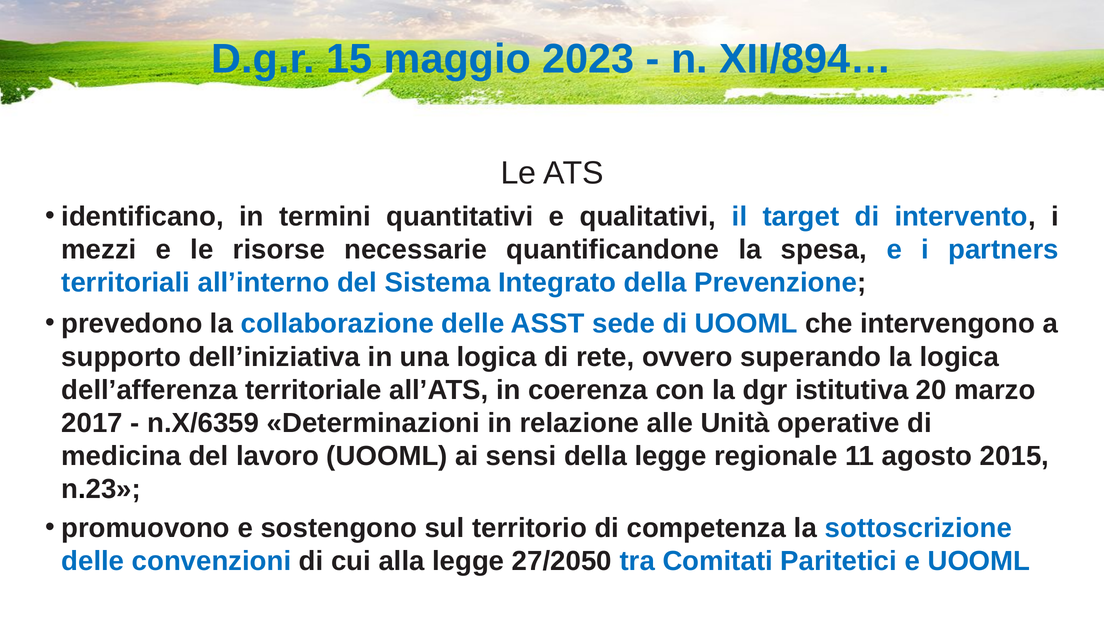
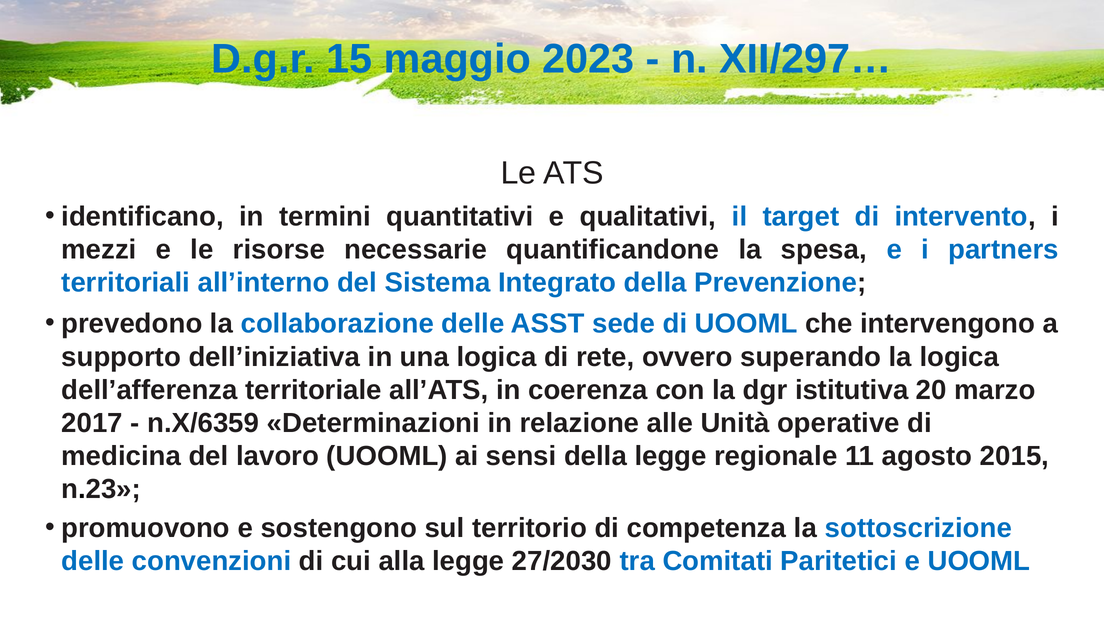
XII/894…: XII/894… -> XII/297… (806, 59)
27/2050: 27/2050 -> 27/2030 (562, 561)
